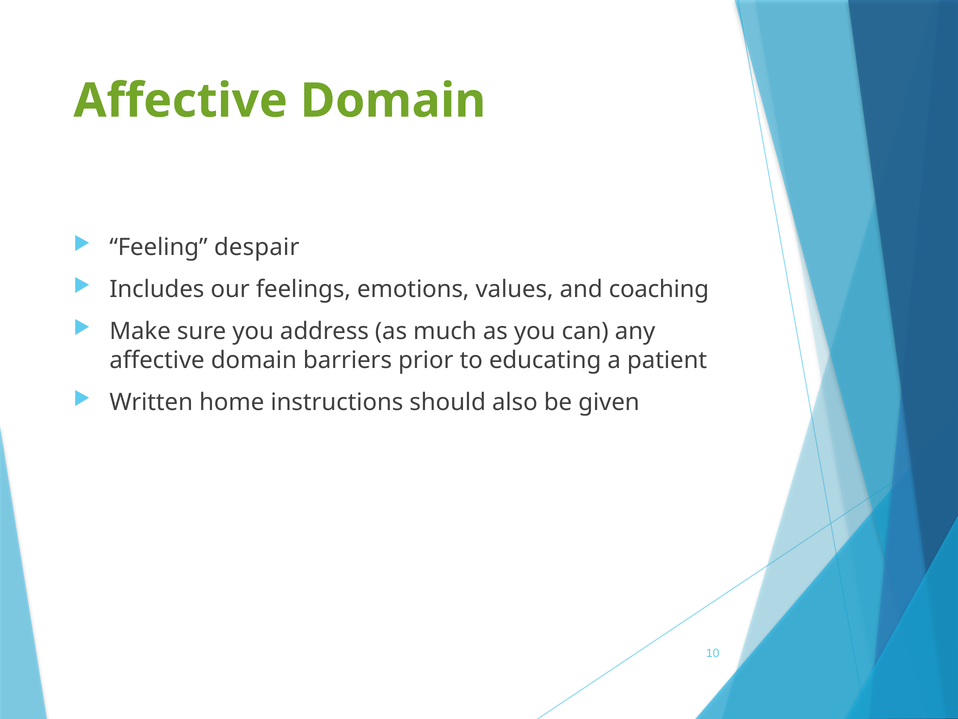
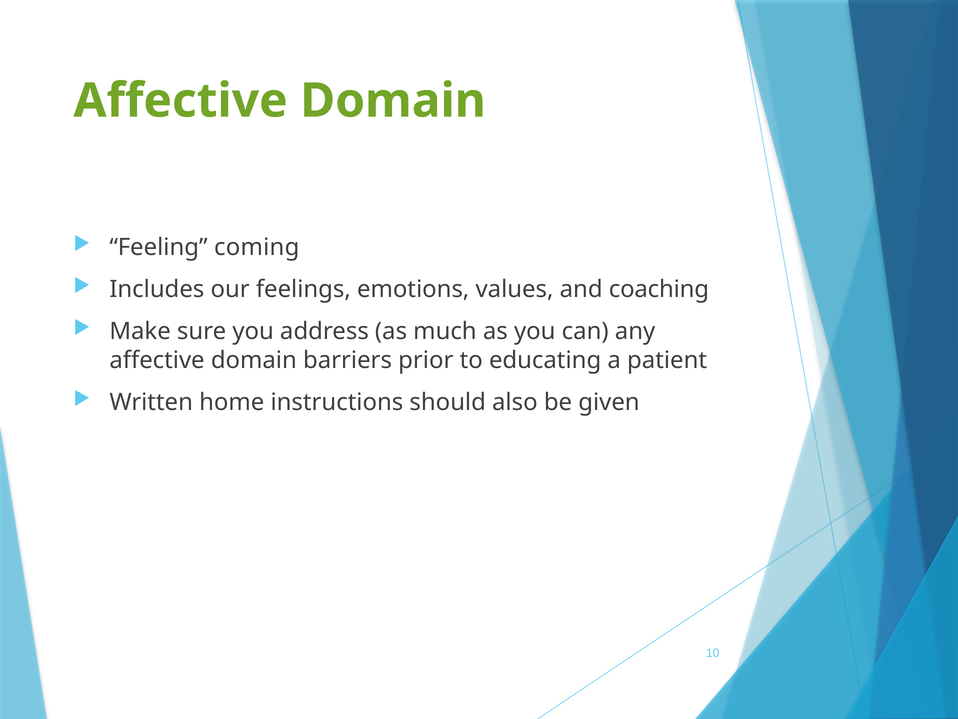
despair: despair -> coming (257, 247)
